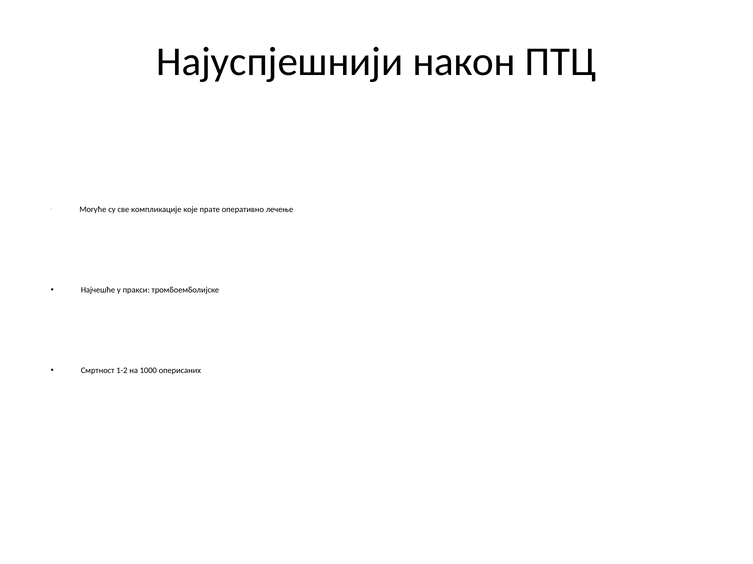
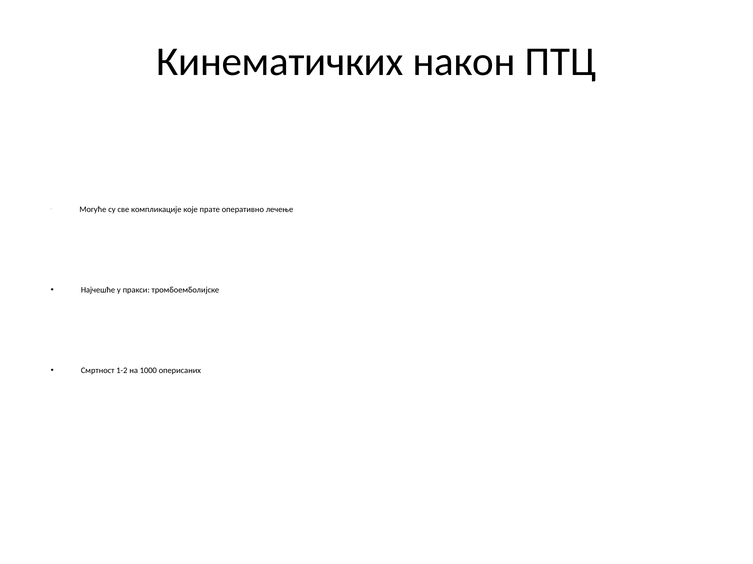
Најуспјешнији: Најуспјешнији -> Кинематичких (280, 62)
